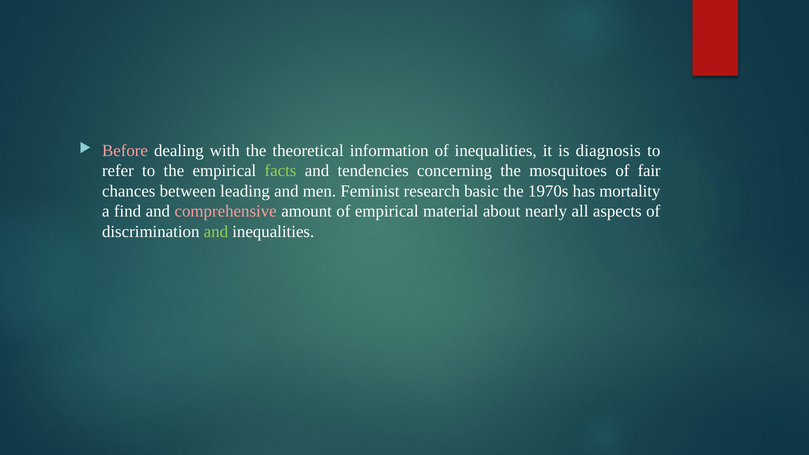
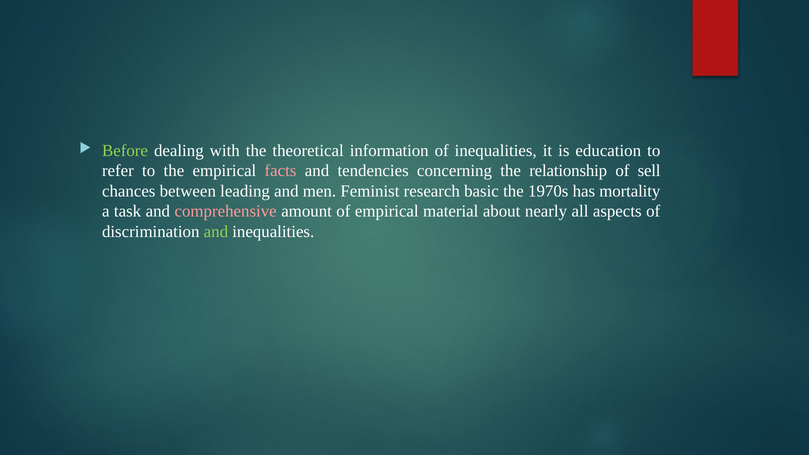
Before colour: pink -> light green (125, 151)
diagnosis: diagnosis -> education (608, 151)
facts colour: light green -> pink (281, 171)
mosquitoes: mosquitoes -> relationship (568, 171)
fair: fair -> sell (649, 171)
find: find -> task (128, 211)
